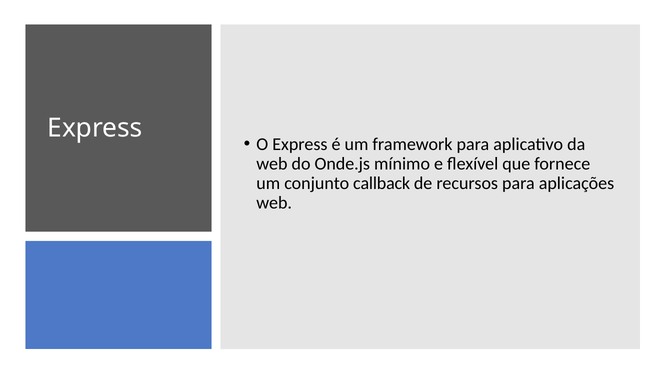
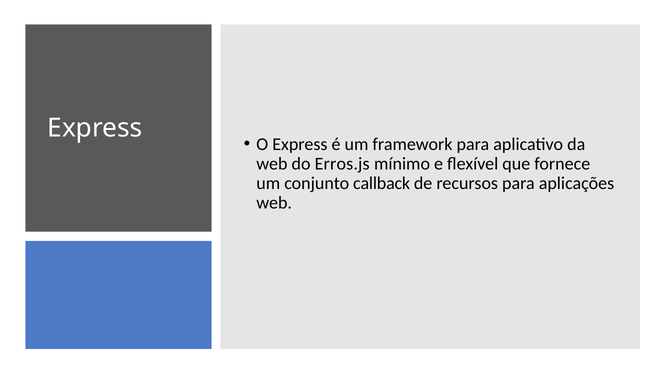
Onde.js: Onde.js -> Erros.js (342, 164)
